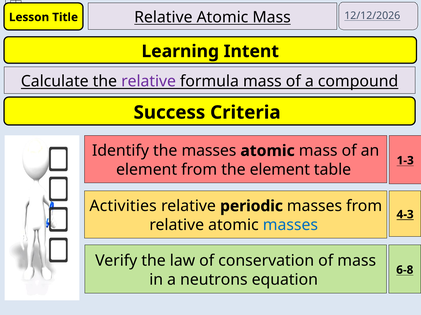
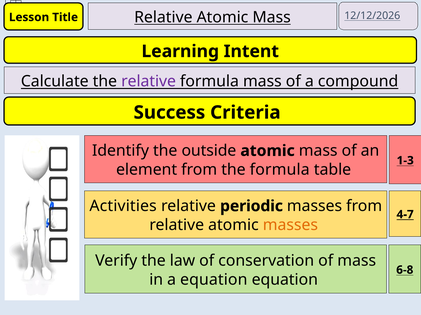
the masses: masses -> outside (209, 151)
the element: element -> formula (280, 170)
4-3: 4-3 -> 4-7 (405, 215)
masses colour: blue -> orange (290, 225)
a neutrons: neutrons -> equation (214, 280)
